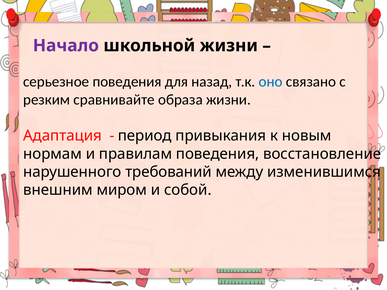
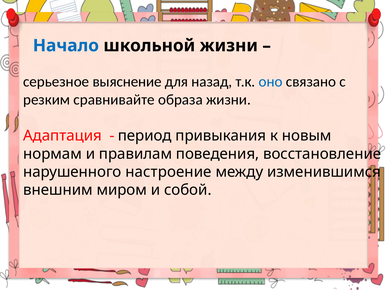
Начало colour: purple -> blue (66, 46)
серьезное поведения: поведения -> выяснение (127, 82)
требований: требований -> настроение (168, 172)
